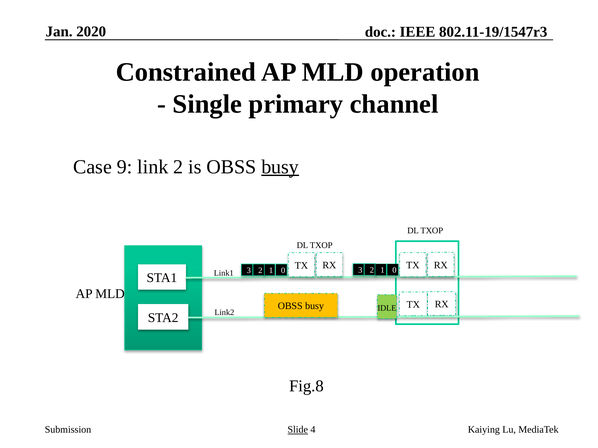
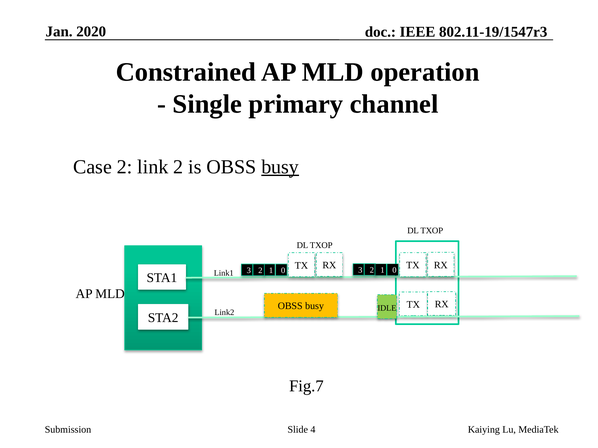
Case 9: 9 -> 2 (125, 167)
Fig.8: Fig.8 -> Fig.7 (306, 387)
Slide underline: present -> none (298, 430)
